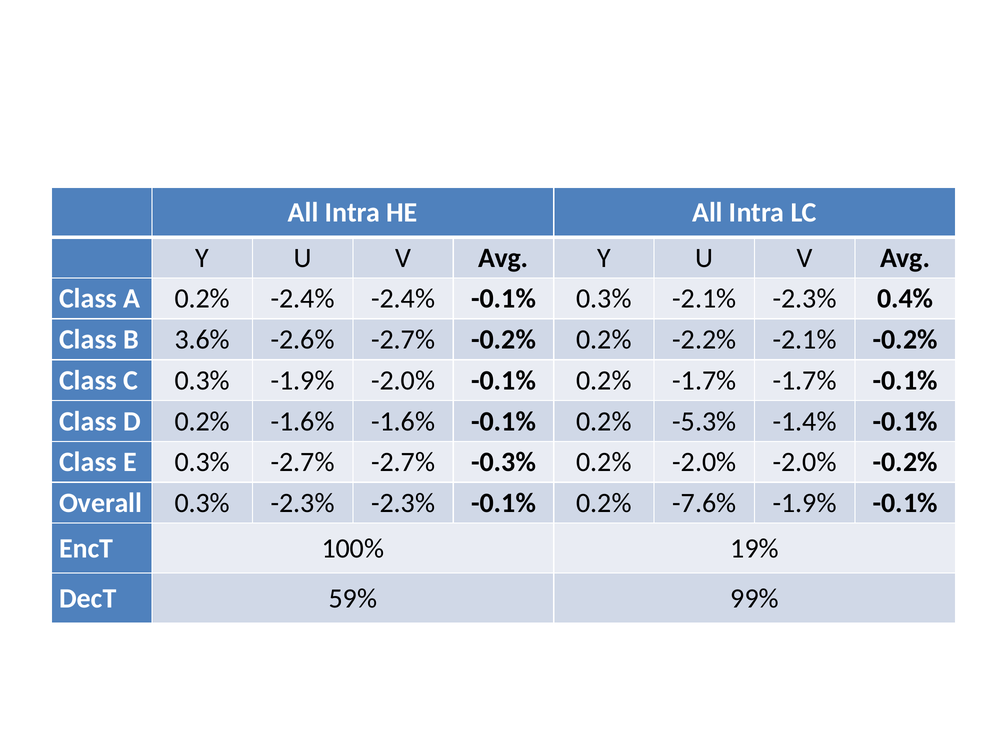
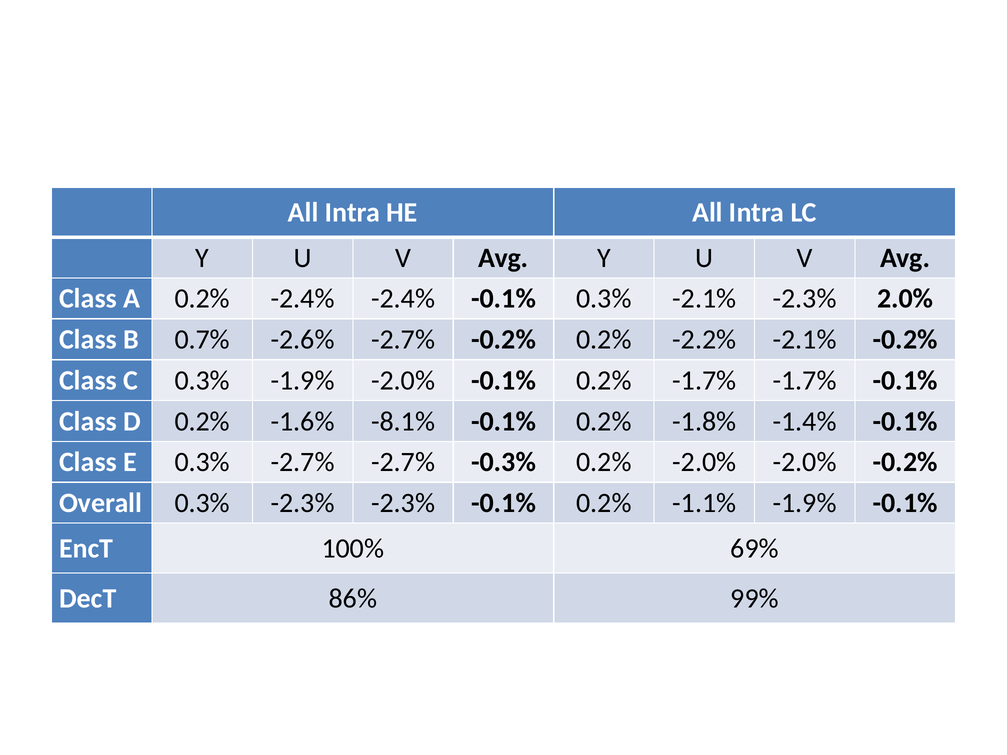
0.4%: 0.4% -> 2.0% (905, 299)
3.6%: 3.6% -> 0.7% (202, 340)
-1.6% -1.6%: -1.6% -> -8.1% (403, 421)
-5.3%: -5.3% -> -1.8% (704, 421)
-7.6%: -7.6% -> -1.1% (704, 503)
19%: 19% -> 69% (755, 549)
59%: 59% -> 86% (353, 599)
